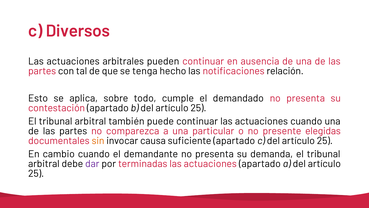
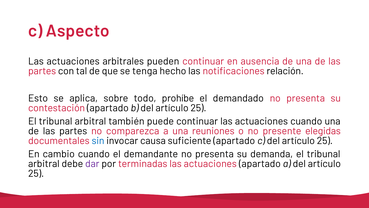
Diversos: Diversos -> Aspecto (78, 31)
cumple: cumple -> prohíbe (178, 98)
particular: particular -> reuniones (213, 131)
sin colour: orange -> blue (98, 141)
